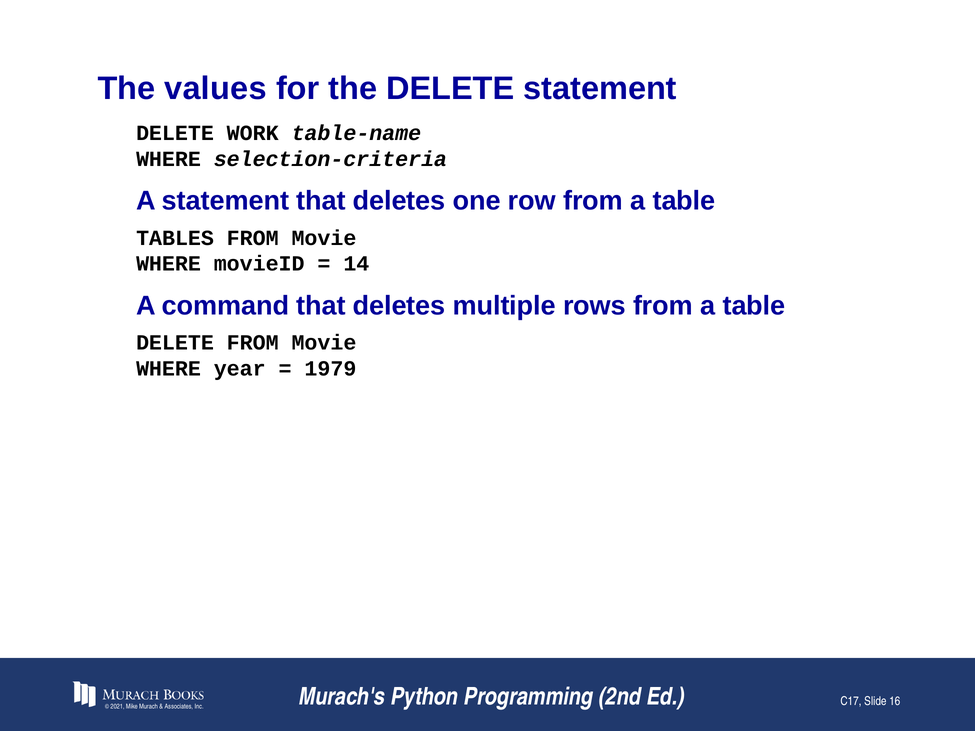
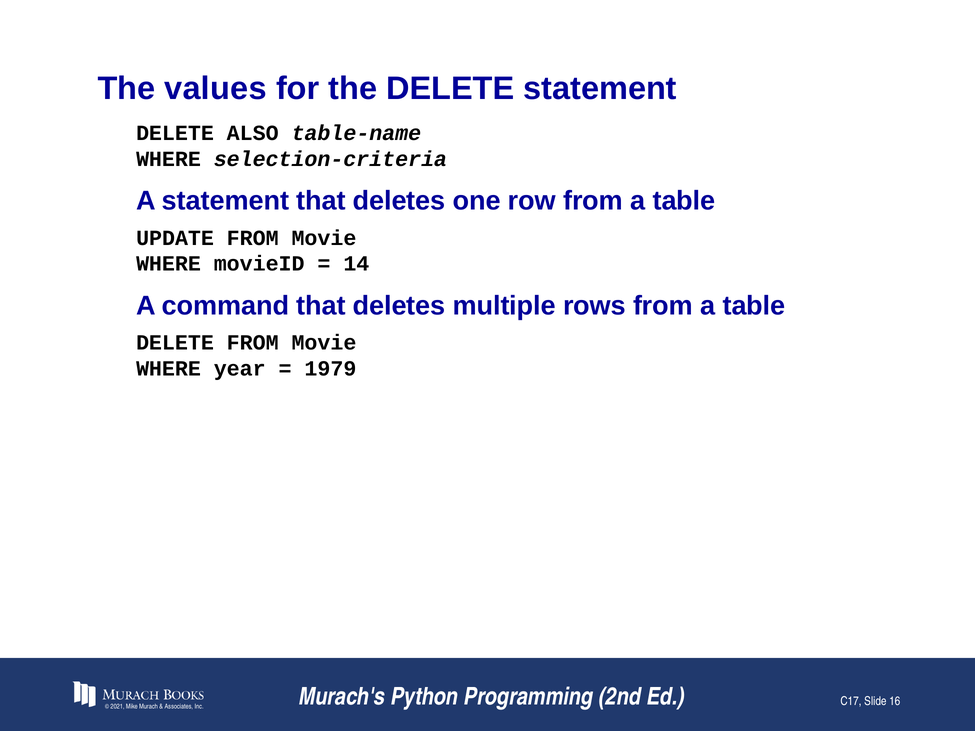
WORK: WORK -> ALSO (253, 133)
TABLES: TABLES -> UPDATE (175, 238)
